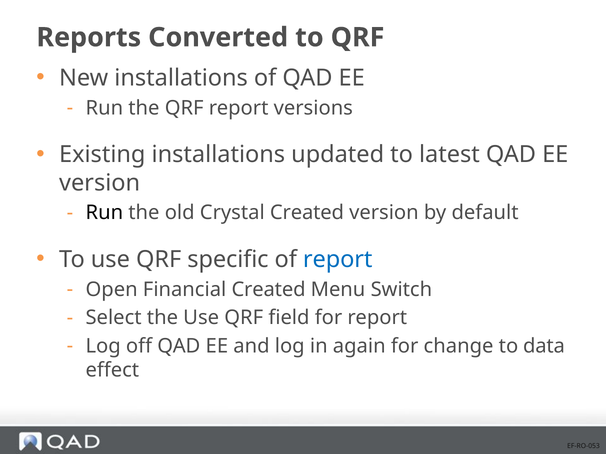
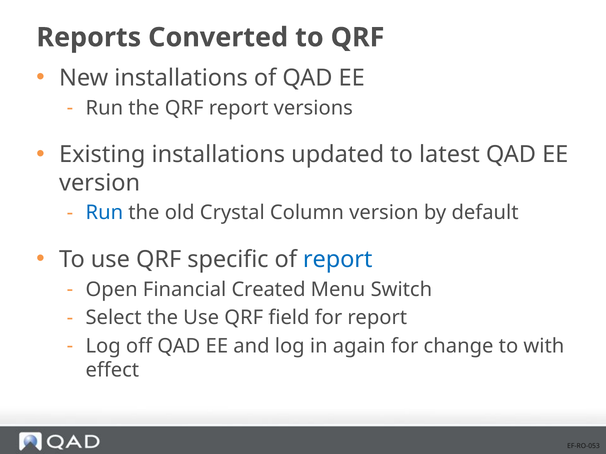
Run colour: black -> blue (104, 213)
Crystal Created: Created -> Column (307, 213)
data: data -> with (544, 346)
